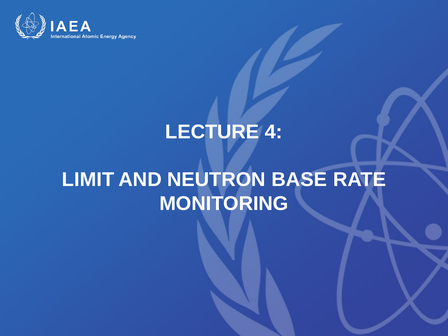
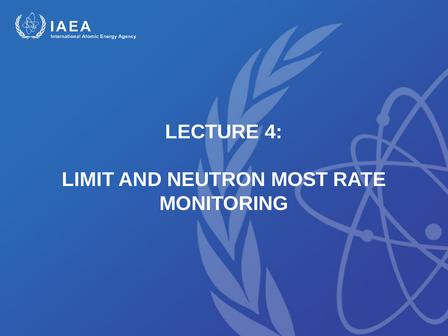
BASE: BASE -> MOST (300, 180)
